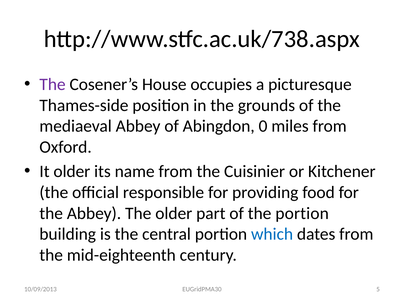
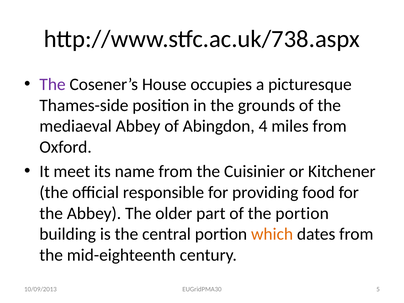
0: 0 -> 4 (263, 126)
It older: older -> meet (72, 172)
which colour: blue -> orange (272, 234)
